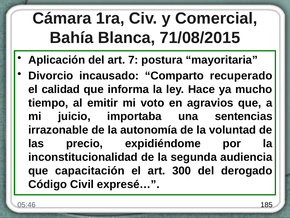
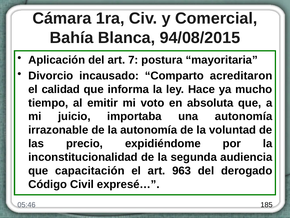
71/08/2015: 71/08/2015 -> 94/08/2015 (200, 38)
recuperado: recuperado -> acreditaron (241, 76)
agravios: agravios -> absoluta (210, 103)
una sentencias: sentencias -> autonomía (244, 116)
300: 300 -> 963 (182, 170)
